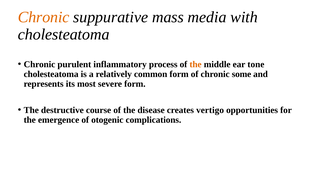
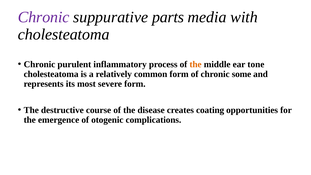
Chronic colour: orange -> purple (44, 17)
mass: mass -> parts (168, 17)
vertigo: vertigo -> coating (210, 110)
